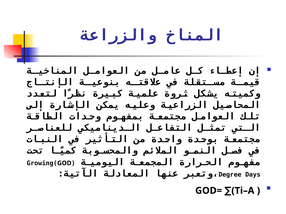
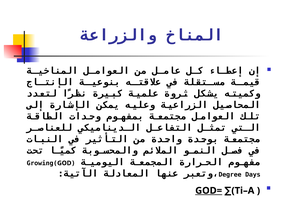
GOD= underline: none -> present (209, 191)
